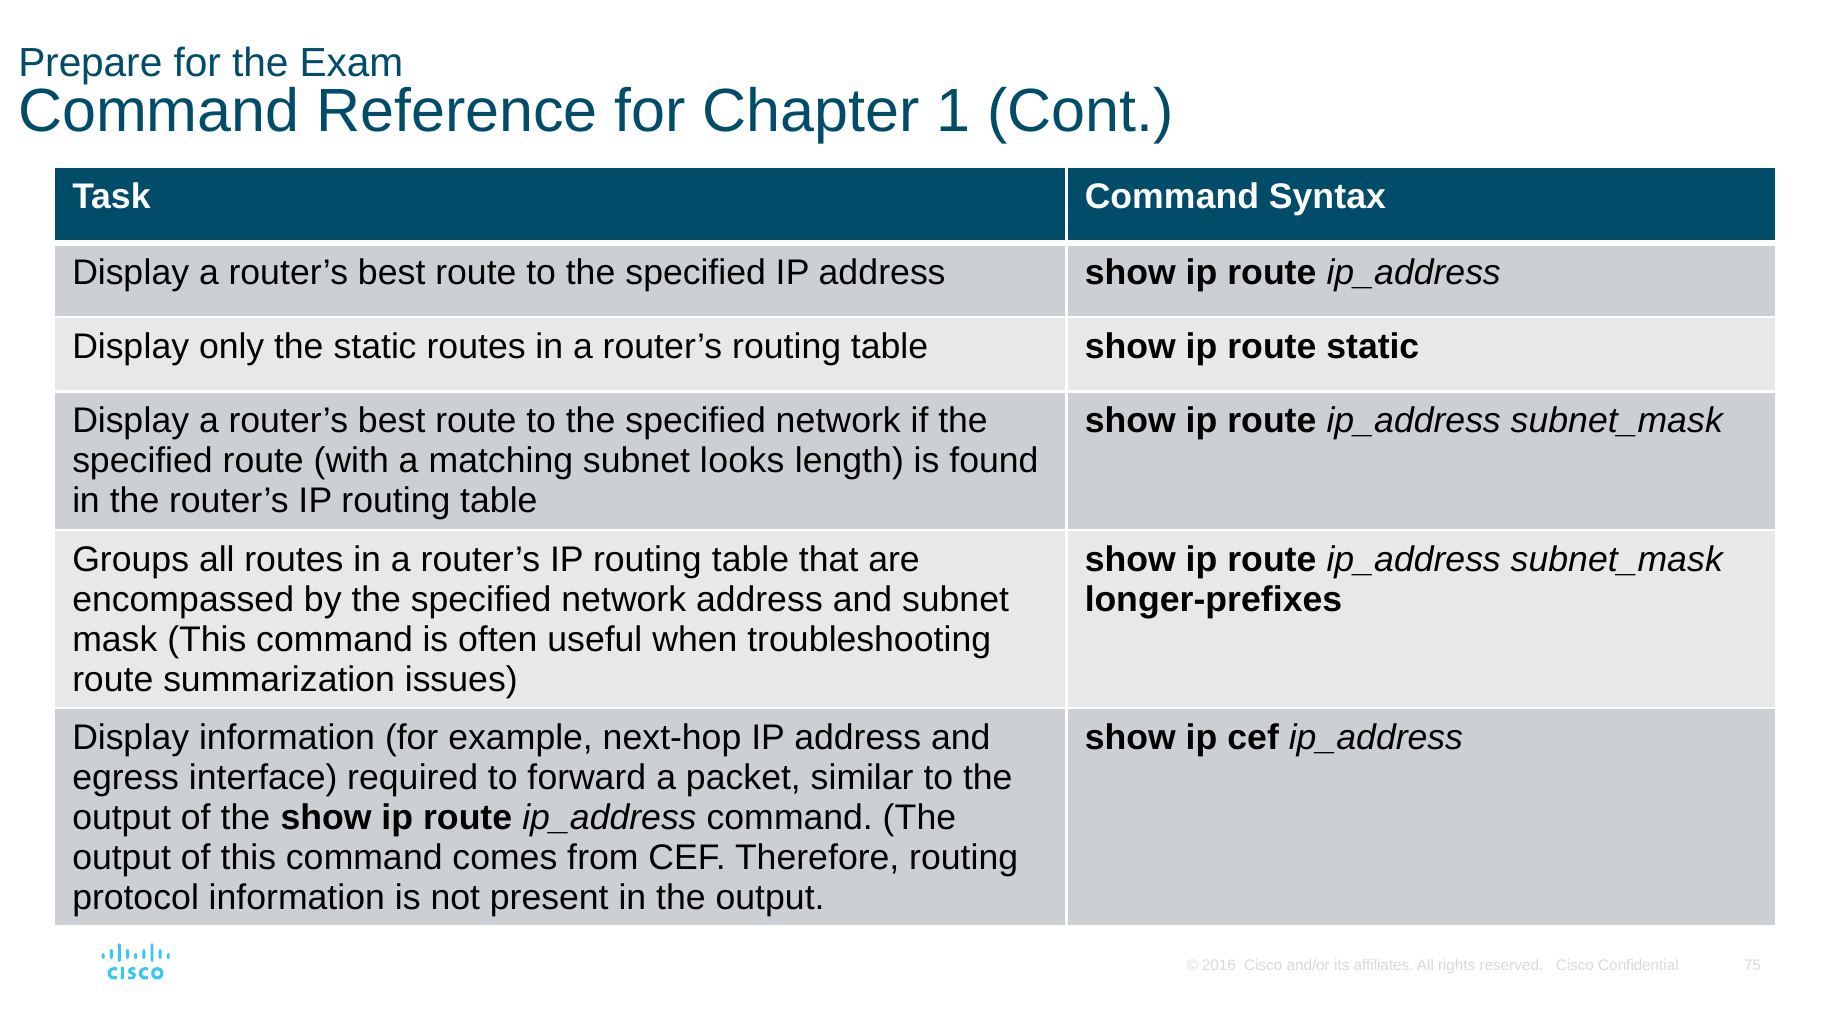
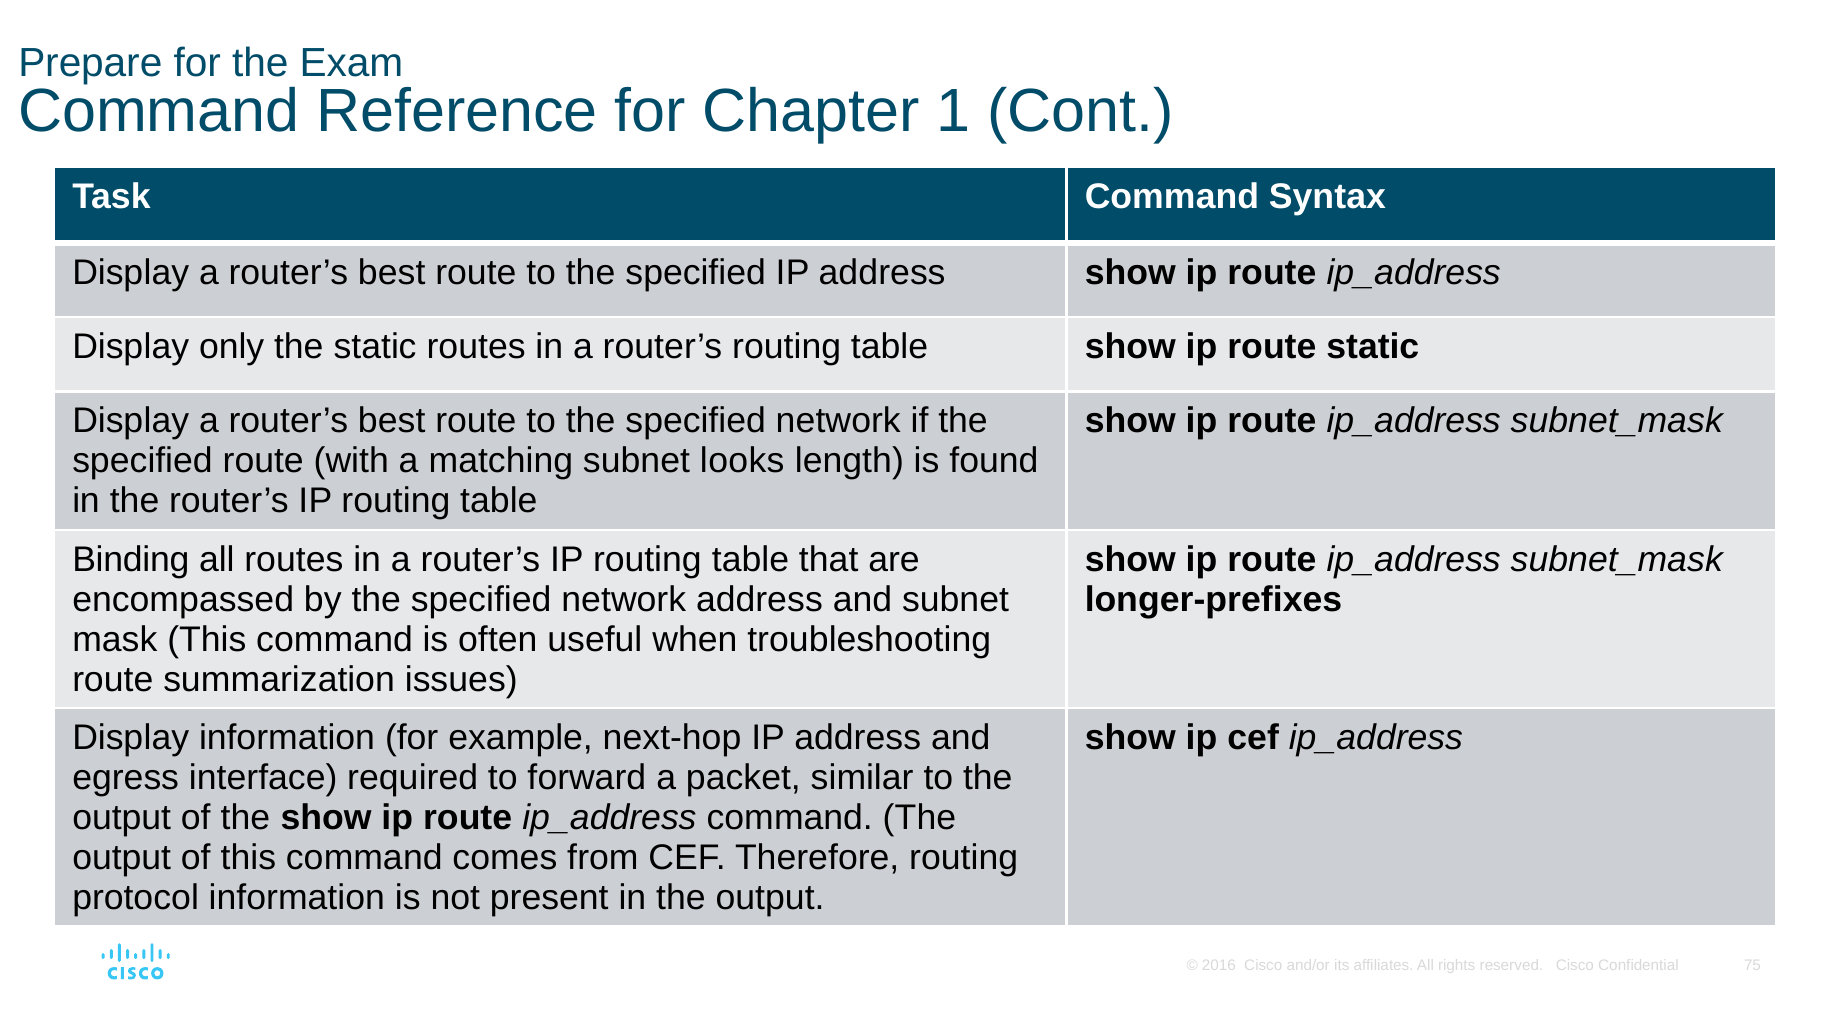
Groups: Groups -> Binding (131, 560)
